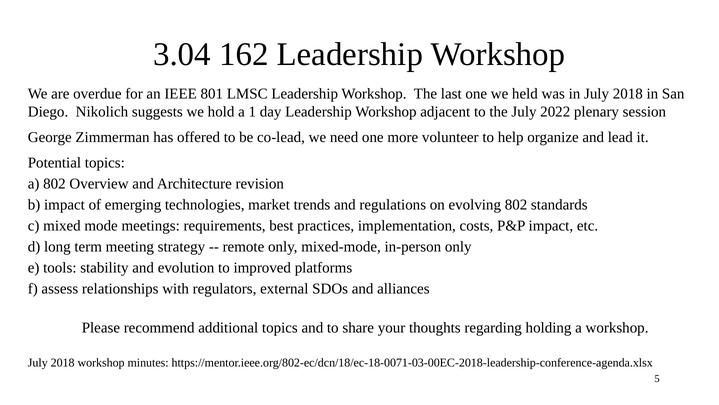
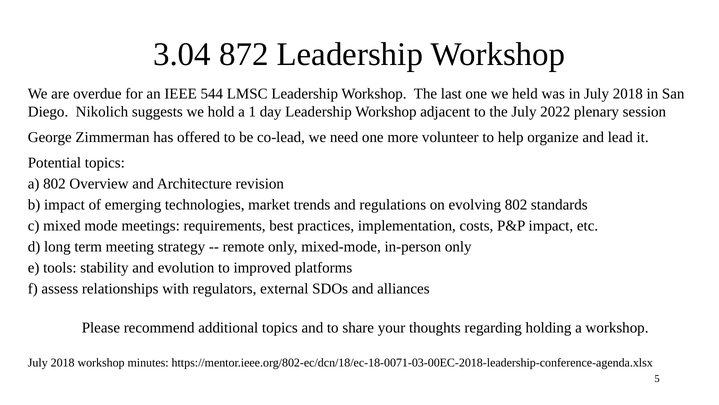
162: 162 -> 872 (244, 54)
801: 801 -> 544 (212, 94)
